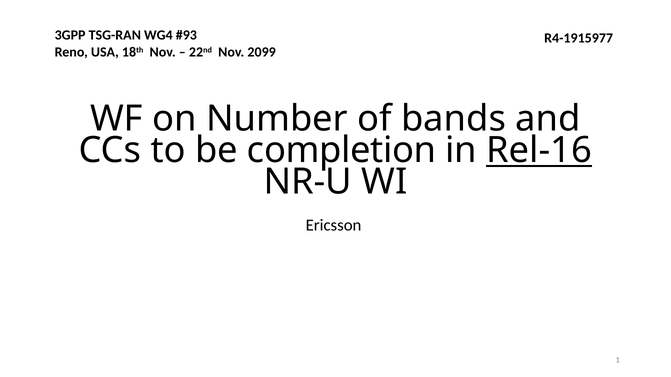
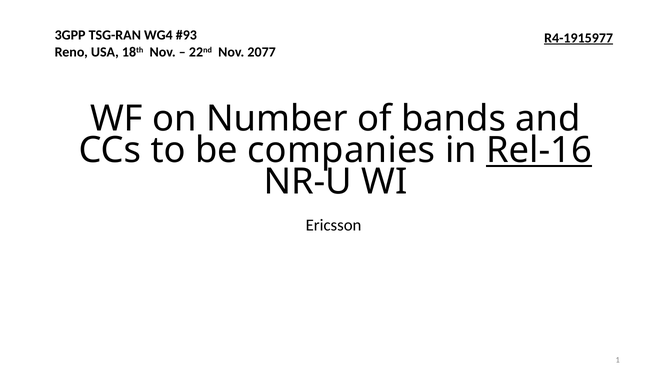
R4-1915977 underline: none -> present (579, 38)
2099: 2099 -> 2077 (262, 52)
completion: completion -> companies (341, 150)
